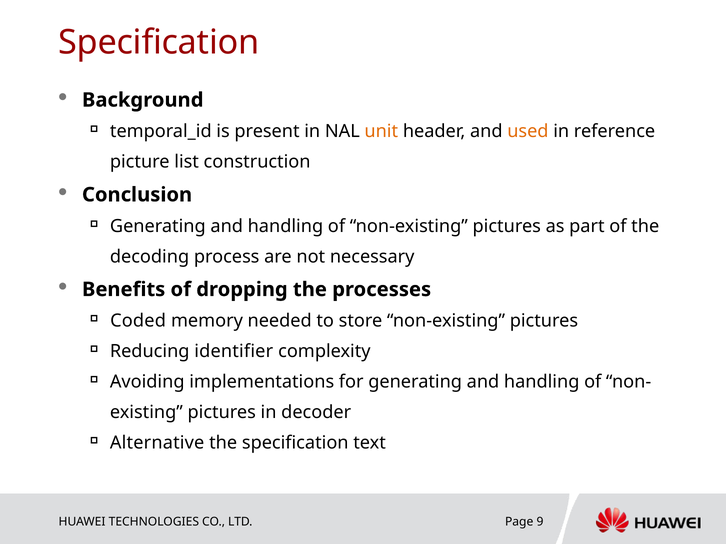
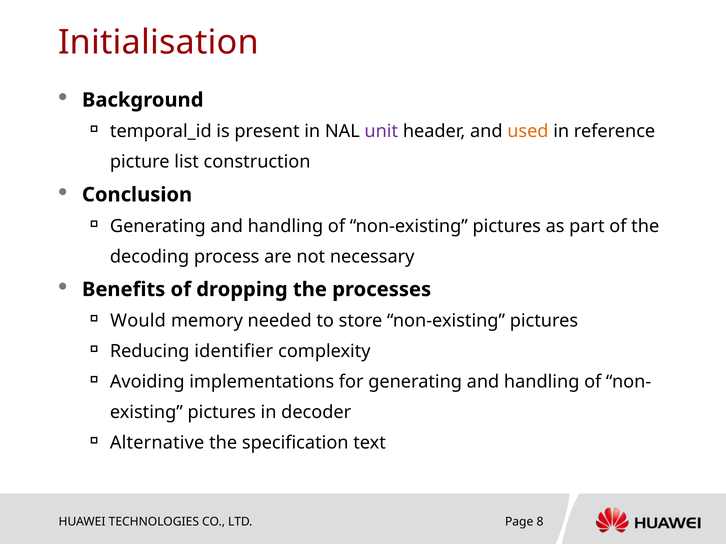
Specification: Specification -> Initialisation (159, 43)
unit colour: orange -> purple (381, 132)
Coded: Coded -> Would (138, 321)
9: 9 -> 8 (540, 522)
